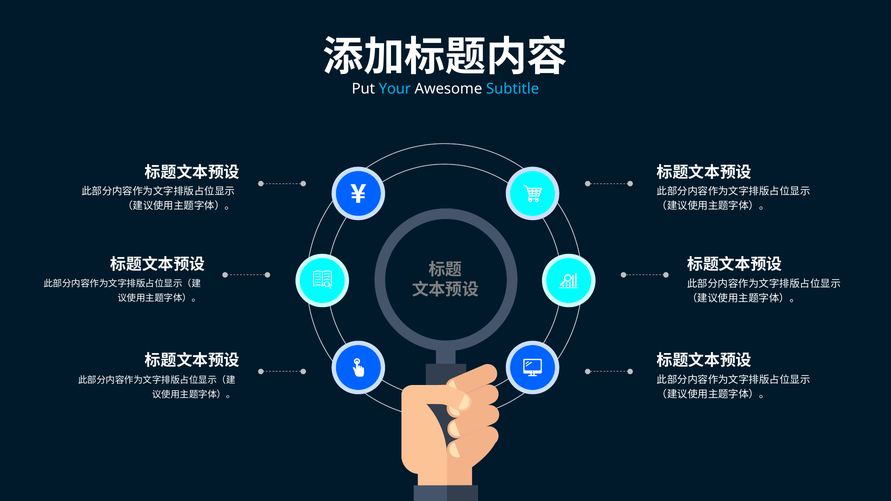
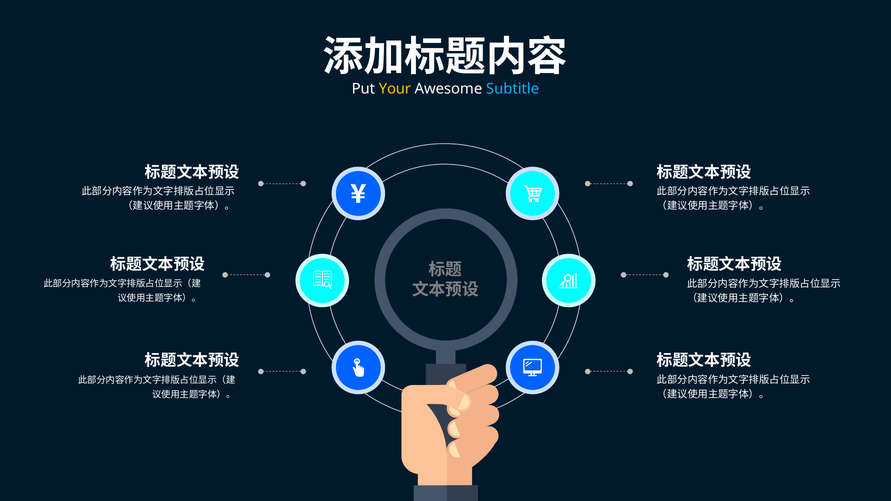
Your colour: light blue -> yellow (395, 89)
